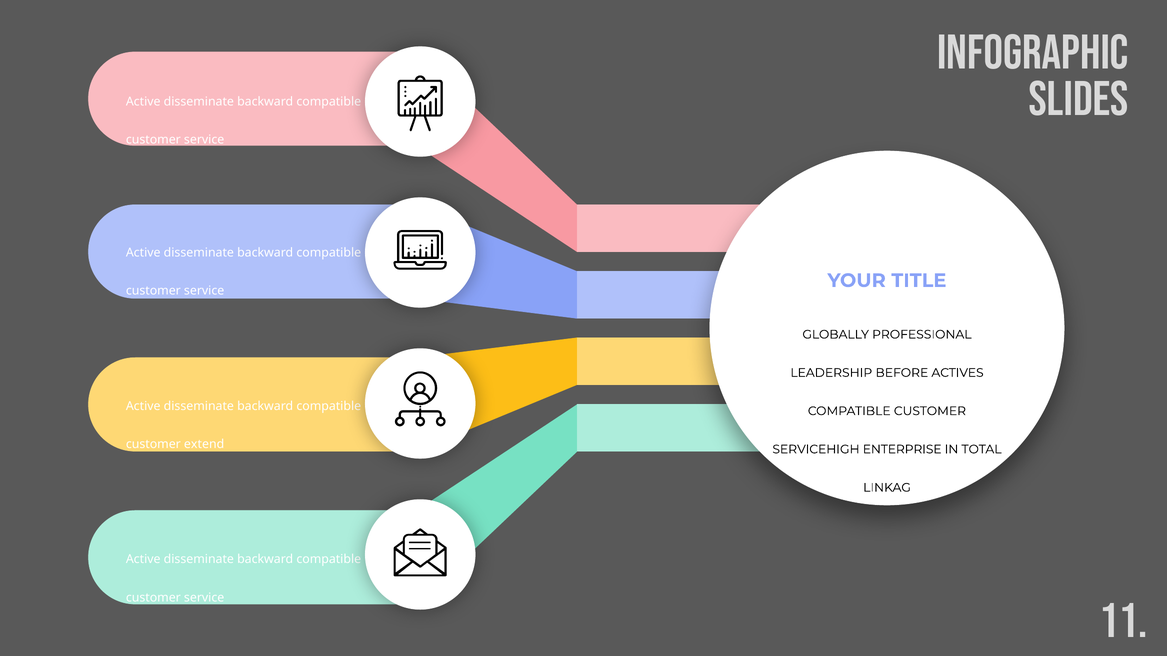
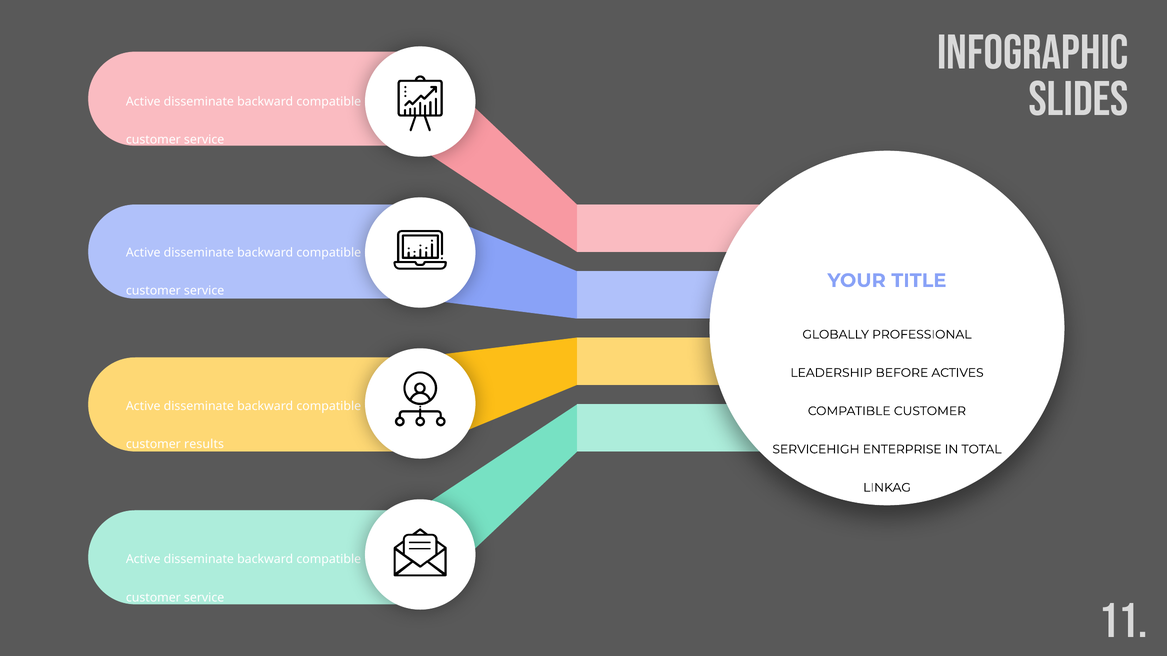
extend: extend -> results (204, 445)
